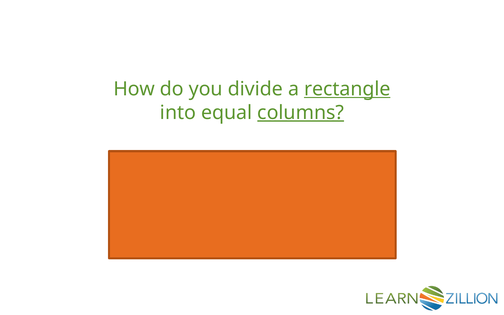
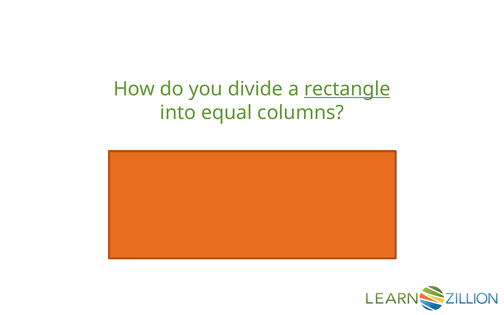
columns underline: present -> none (301, 113)
